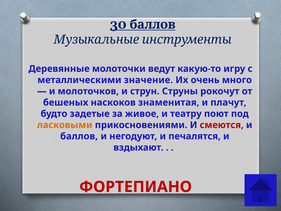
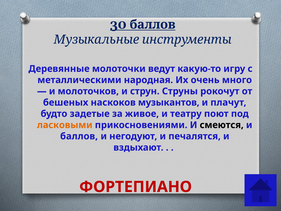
значение: значение -> народная (148, 80)
знаменитая: знаменитая -> музыкантов (169, 102)
смеются colour: red -> black (222, 125)
